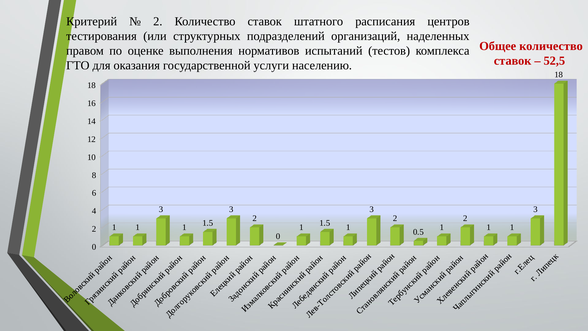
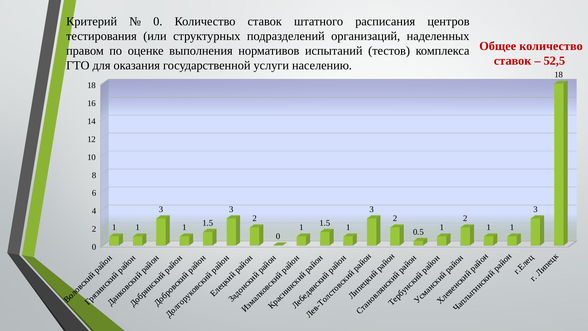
2: 2 -> 0 (158, 21)
